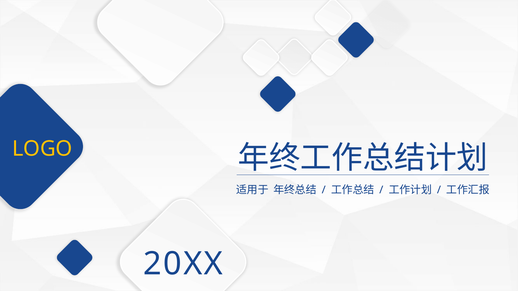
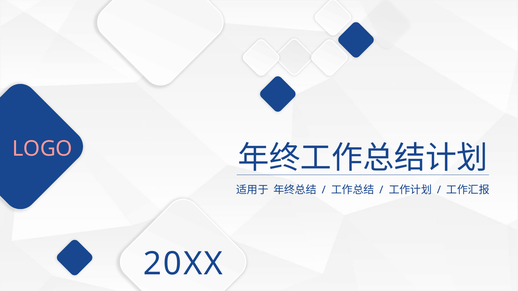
LOGO colour: yellow -> pink (42, 149)
